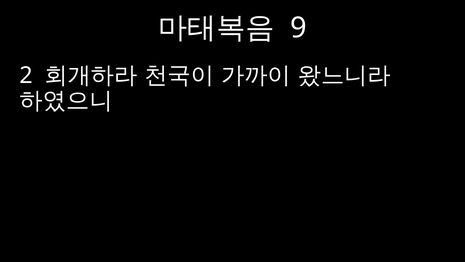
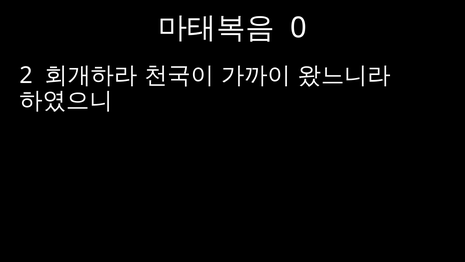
9: 9 -> 0 (298, 28)
